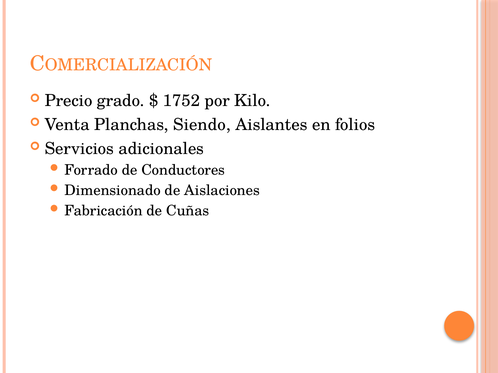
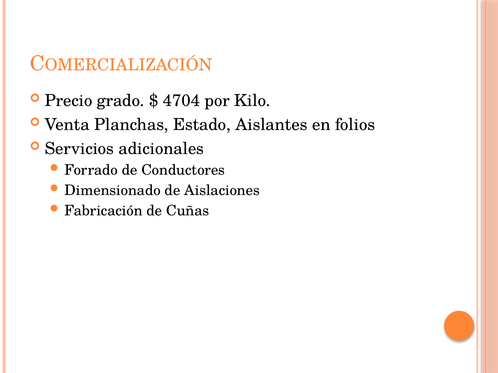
1752: 1752 -> 4704 (181, 101)
Siendo: Siendo -> Estado (202, 125)
